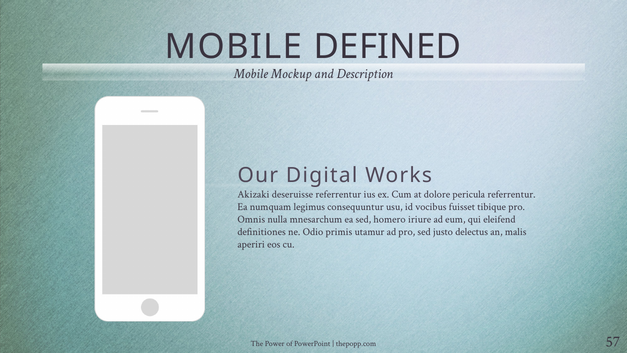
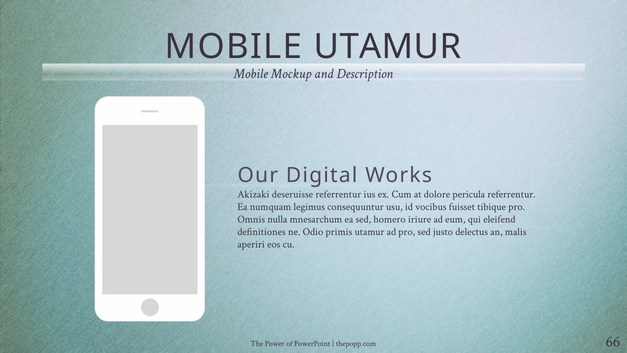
MOBILE DEFINED: DEFINED -> UTAMUR (387, 47)
57: 57 -> 66 (613, 341)
